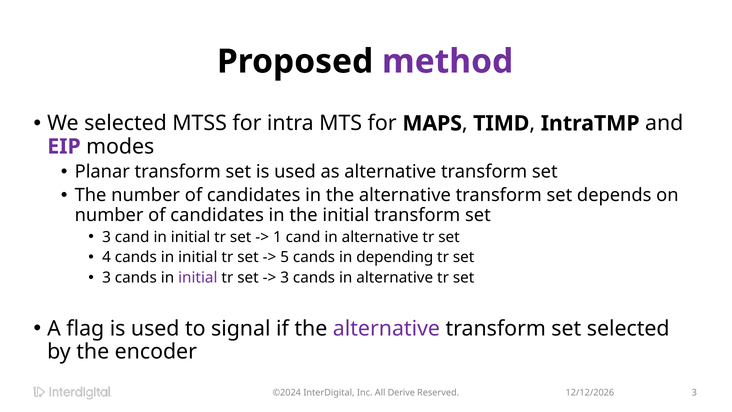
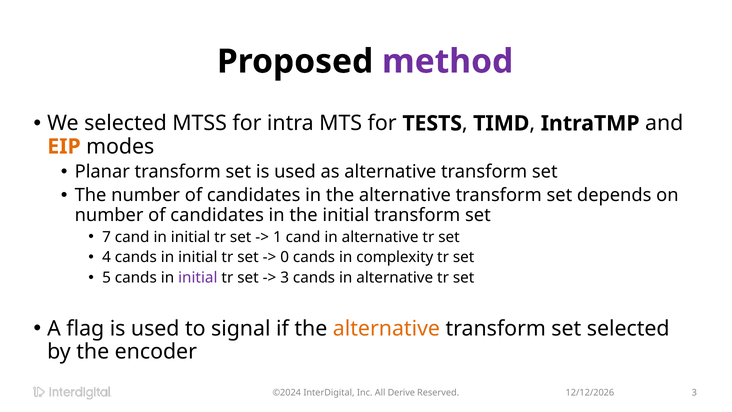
MAPS: MAPS -> TESTS (432, 123)
EIP colour: purple -> orange (64, 146)
3: 3 -> 7 (106, 237)
5: 5 -> 0 (285, 257)
depending: depending -> complexity (395, 257)
3: 3 -> 5 (106, 277)
alternative colour: purple -> orange (386, 328)
